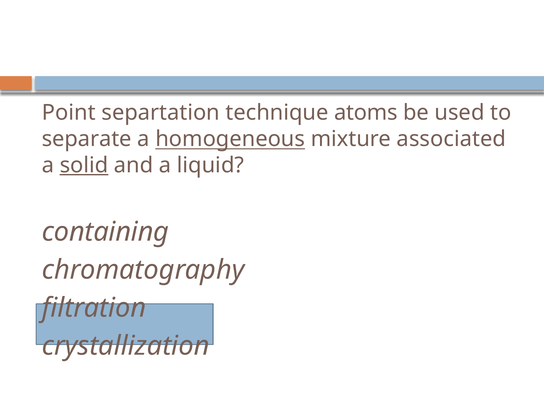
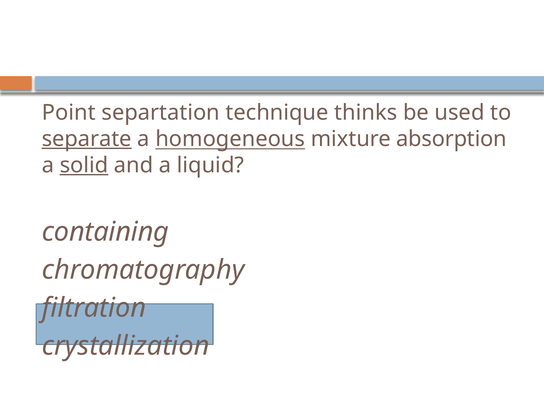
atoms: atoms -> thinks (366, 113)
separate underline: none -> present (87, 139)
associated: associated -> absorption (451, 139)
